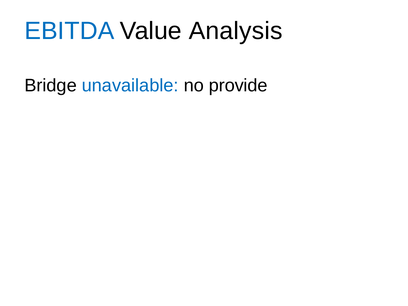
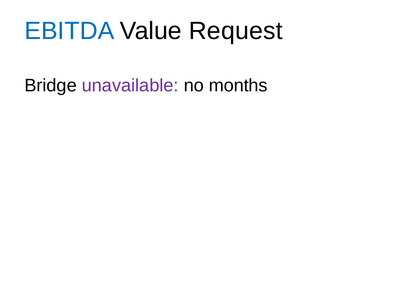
Analysis: Analysis -> Request (236, 31)
unavailable colour: blue -> purple (130, 86)
provide: provide -> months (238, 86)
